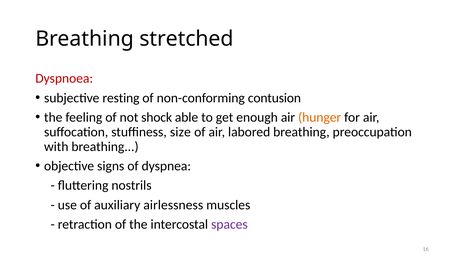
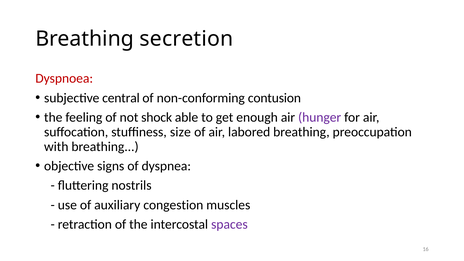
stretched: stretched -> secretion (186, 39)
resting: resting -> central (121, 98)
hunger colour: orange -> purple (320, 117)
airlessness: airlessness -> congestion (173, 205)
